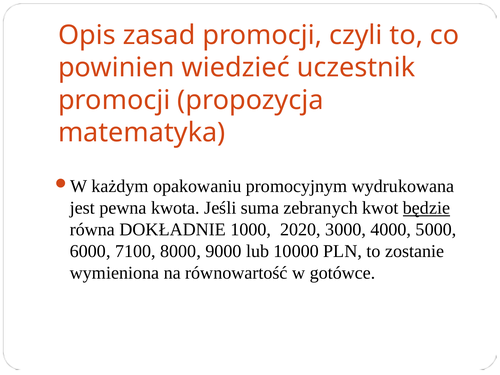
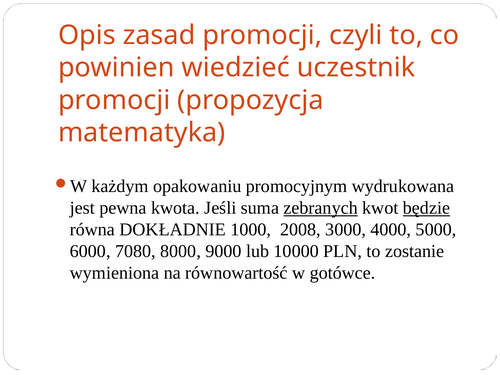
zebranych underline: none -> present (321, 208)
2020: 2020 -> 2008 (300, 230)
7100: 7100 -> 7080 (135, 251)
